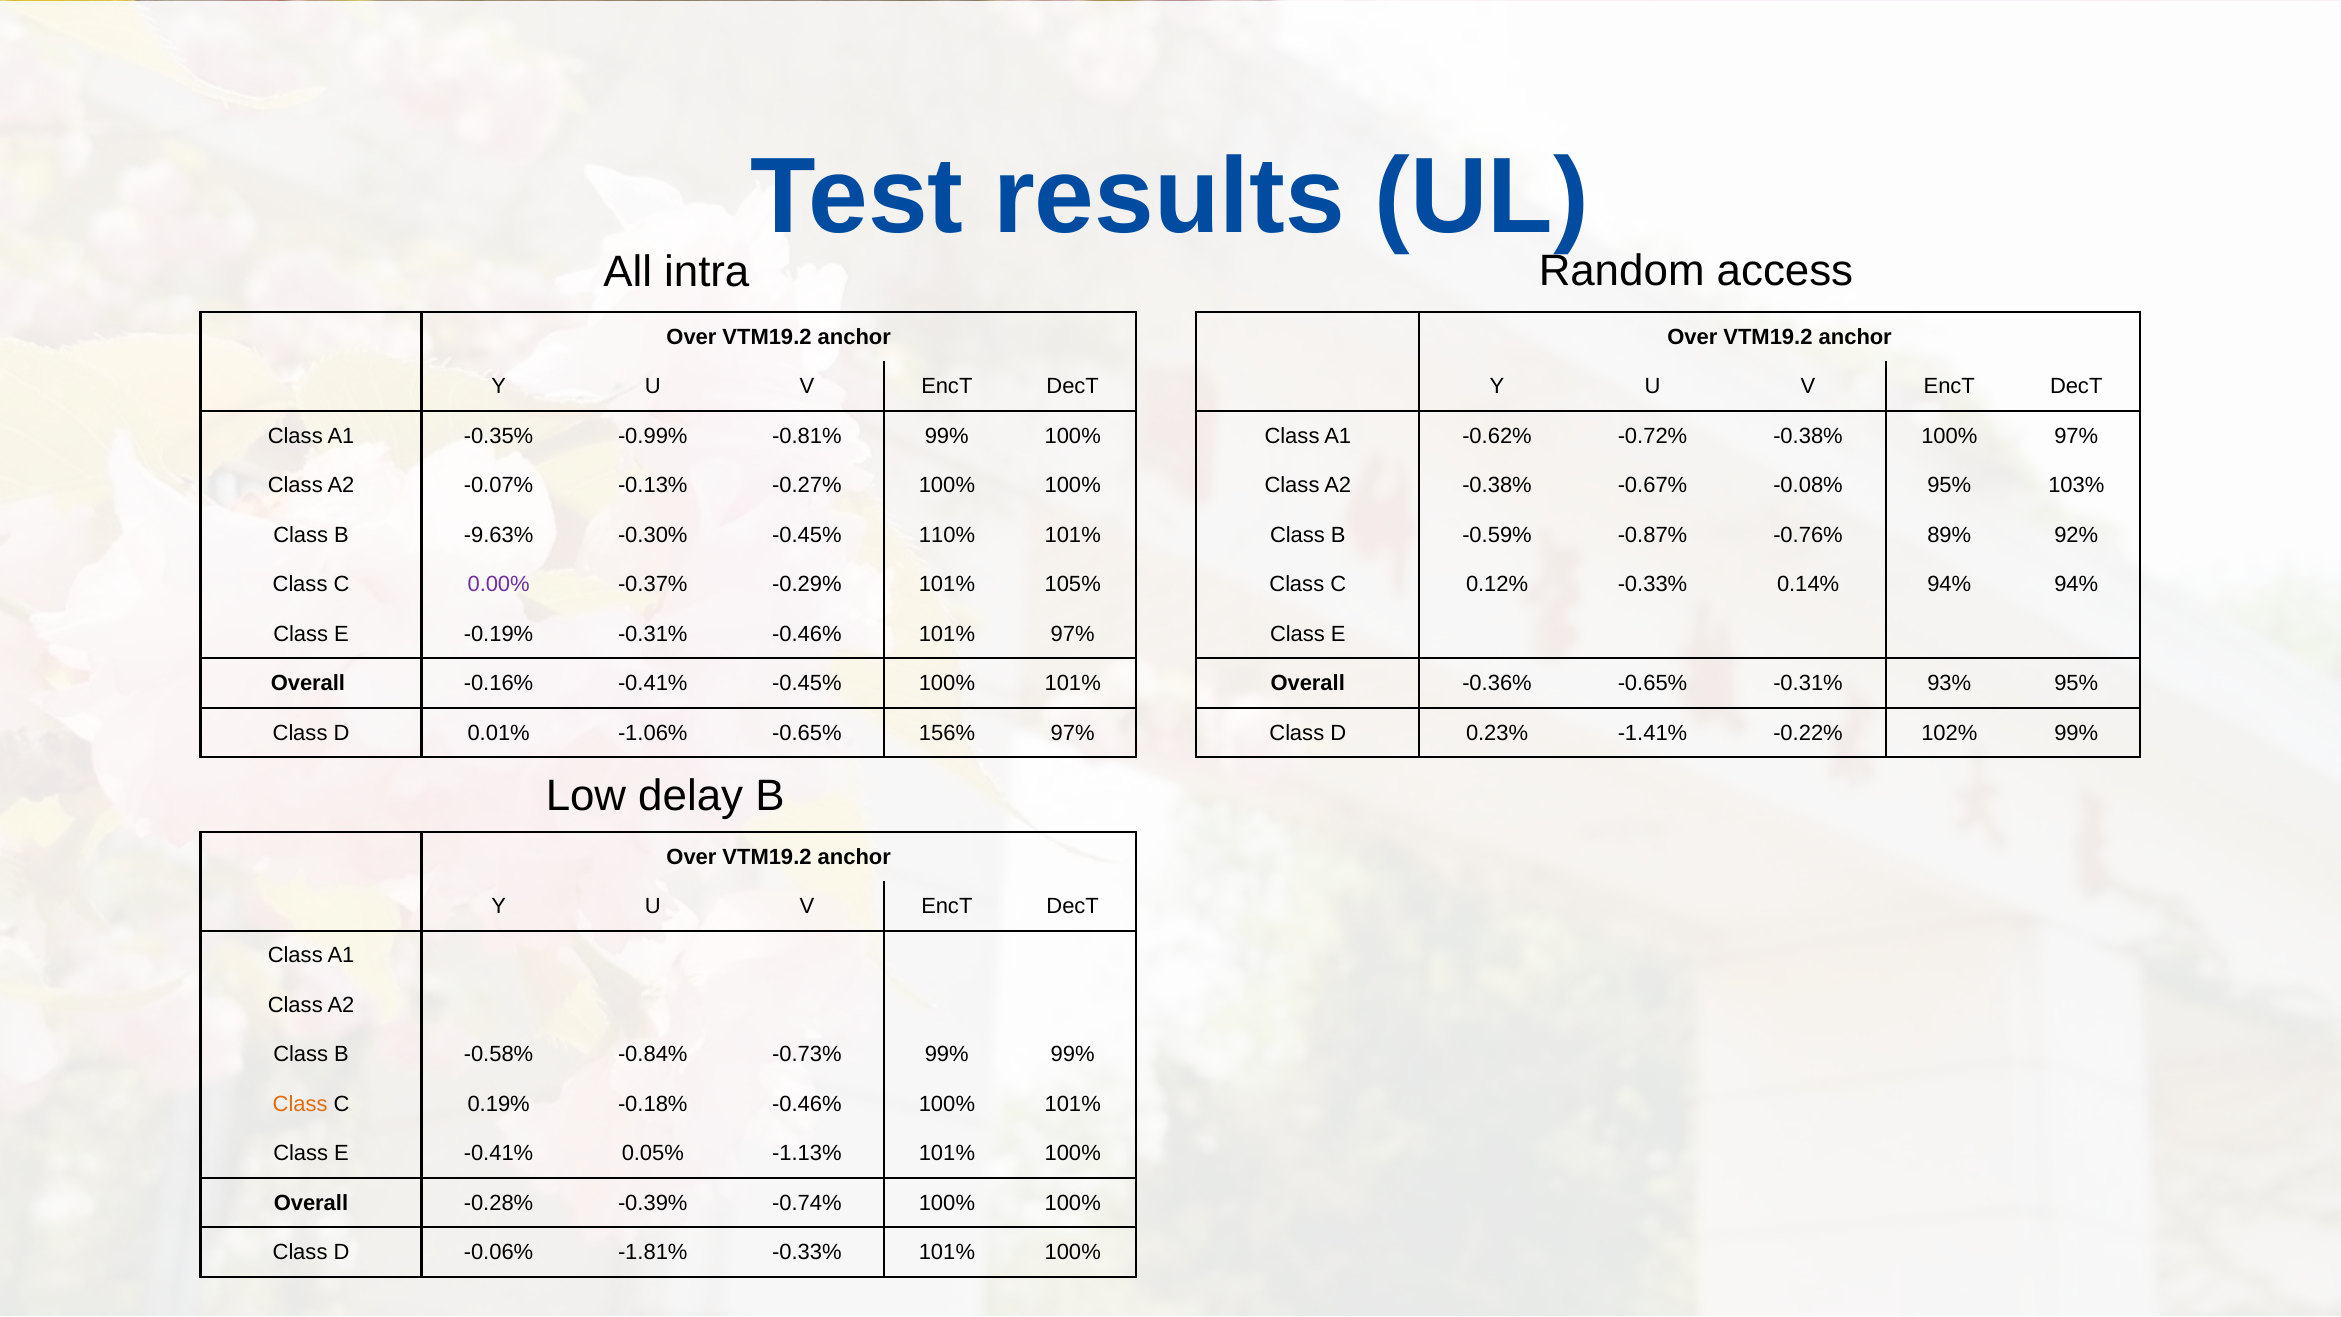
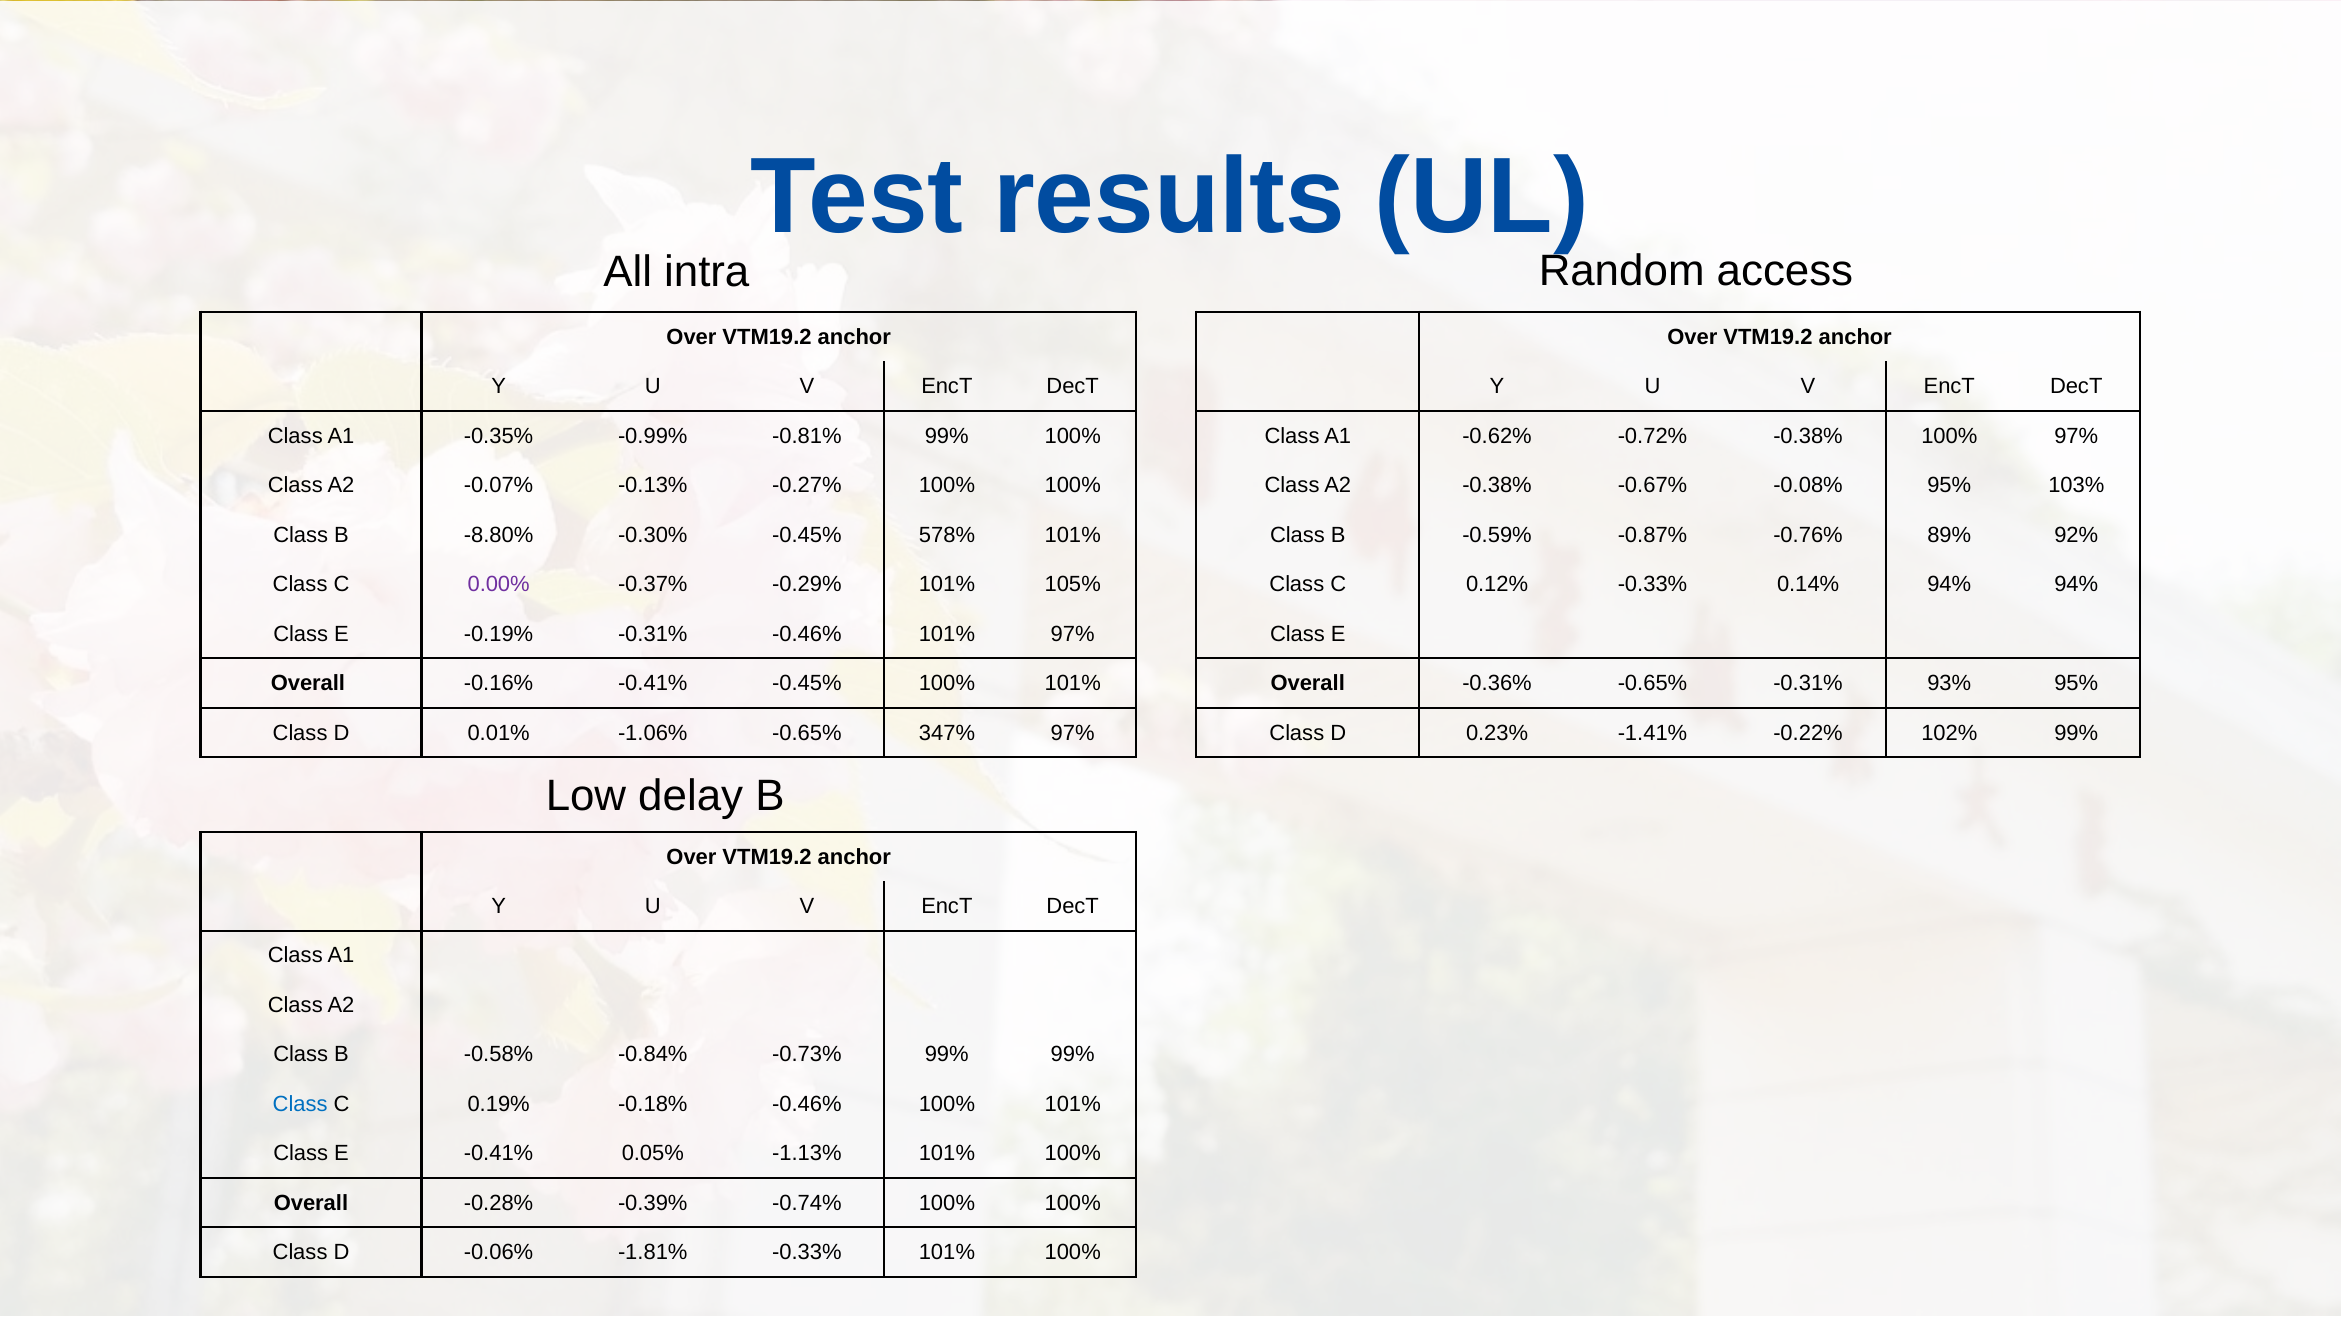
-9.63%: -9.63% -> -8.80% (499, 535)
110%: 110% -> 578% (947, 535)
156%: 156% -> 347% (947, 733)
Class colour: orange -> blue (300, 1104)
